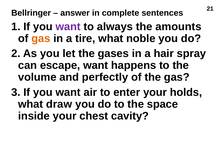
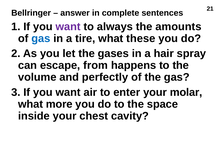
gas colour: orange -> blue (41, 39)
noble: noble -> these (141, 39)
escape want: want -> from (96, 65)
holds: holds -> molar (186, 92)
draw: draw -> more (59, 104)
